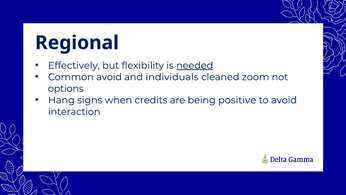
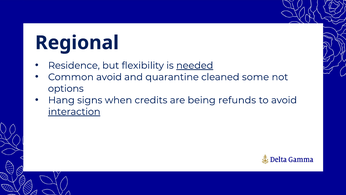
Effectively: Effectively -> Residence (74, 65)
individuals: individuals -> quarantine (172, 77)
zoom: zoom -> some (256, 77)
positive: positive -> refunds (237, 100)
interaction underline: none -> present (74, 112)
